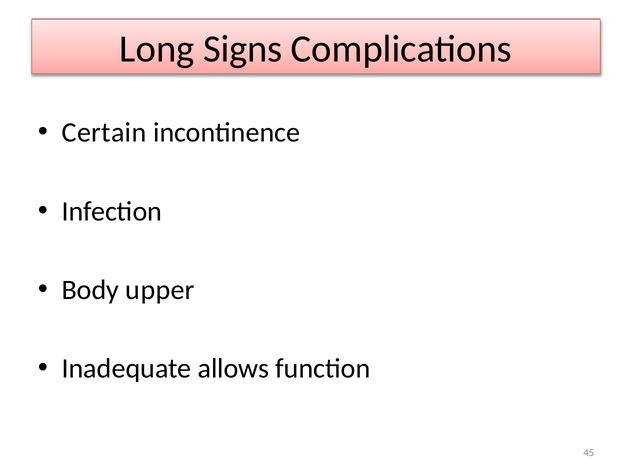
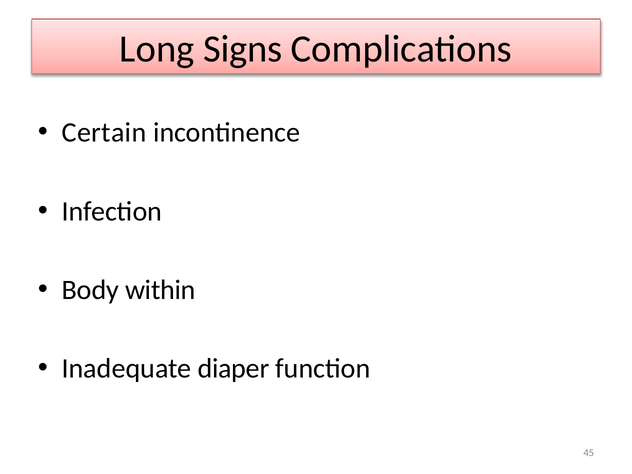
upper: upper -> within (160, 290)
allows: allows -> diaper (233, 369)
